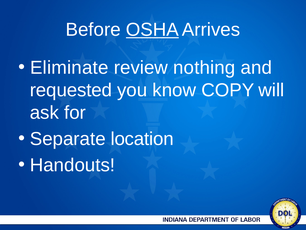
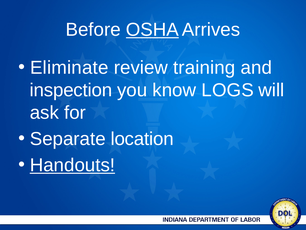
nothing: nothing -> training (204, 68)
requested: requested -> inspection (71, 90)
COPY: COPY -> LOGS (228, 90)
Handouts underline: none -> present (72, 165)
